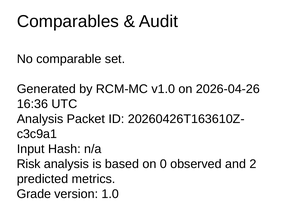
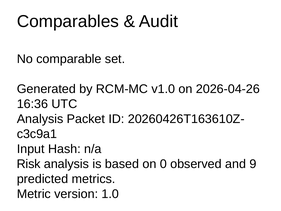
2: 2 -> 9 (253, 164)
Grade: Grade -> Metric (34, 194)
